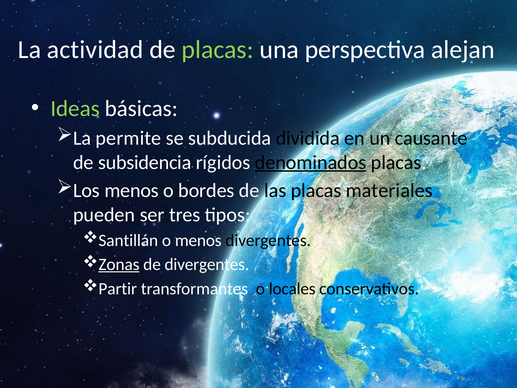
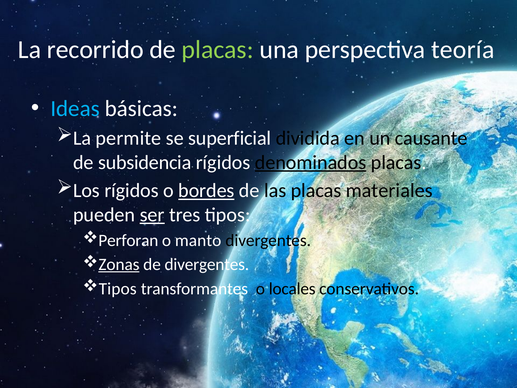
actividad: actividad -> recorrido (95, 50)
alejan: alejan -> teoría (463, 50)
Ideas colour: light green -> light blue (75, 108)
subducida: subducida -> superficial (230, 138)
Los menos: menos -> rígidos (132, 190)
bordes underline: none -> present (206, 190)
ser underline: none -> present (152, 215)
Santillán: Santillán -> Perforan (128, 240)
o menos: menos -> manto (198, 240)
Partir: Partir -> Tipos (118, 288)
